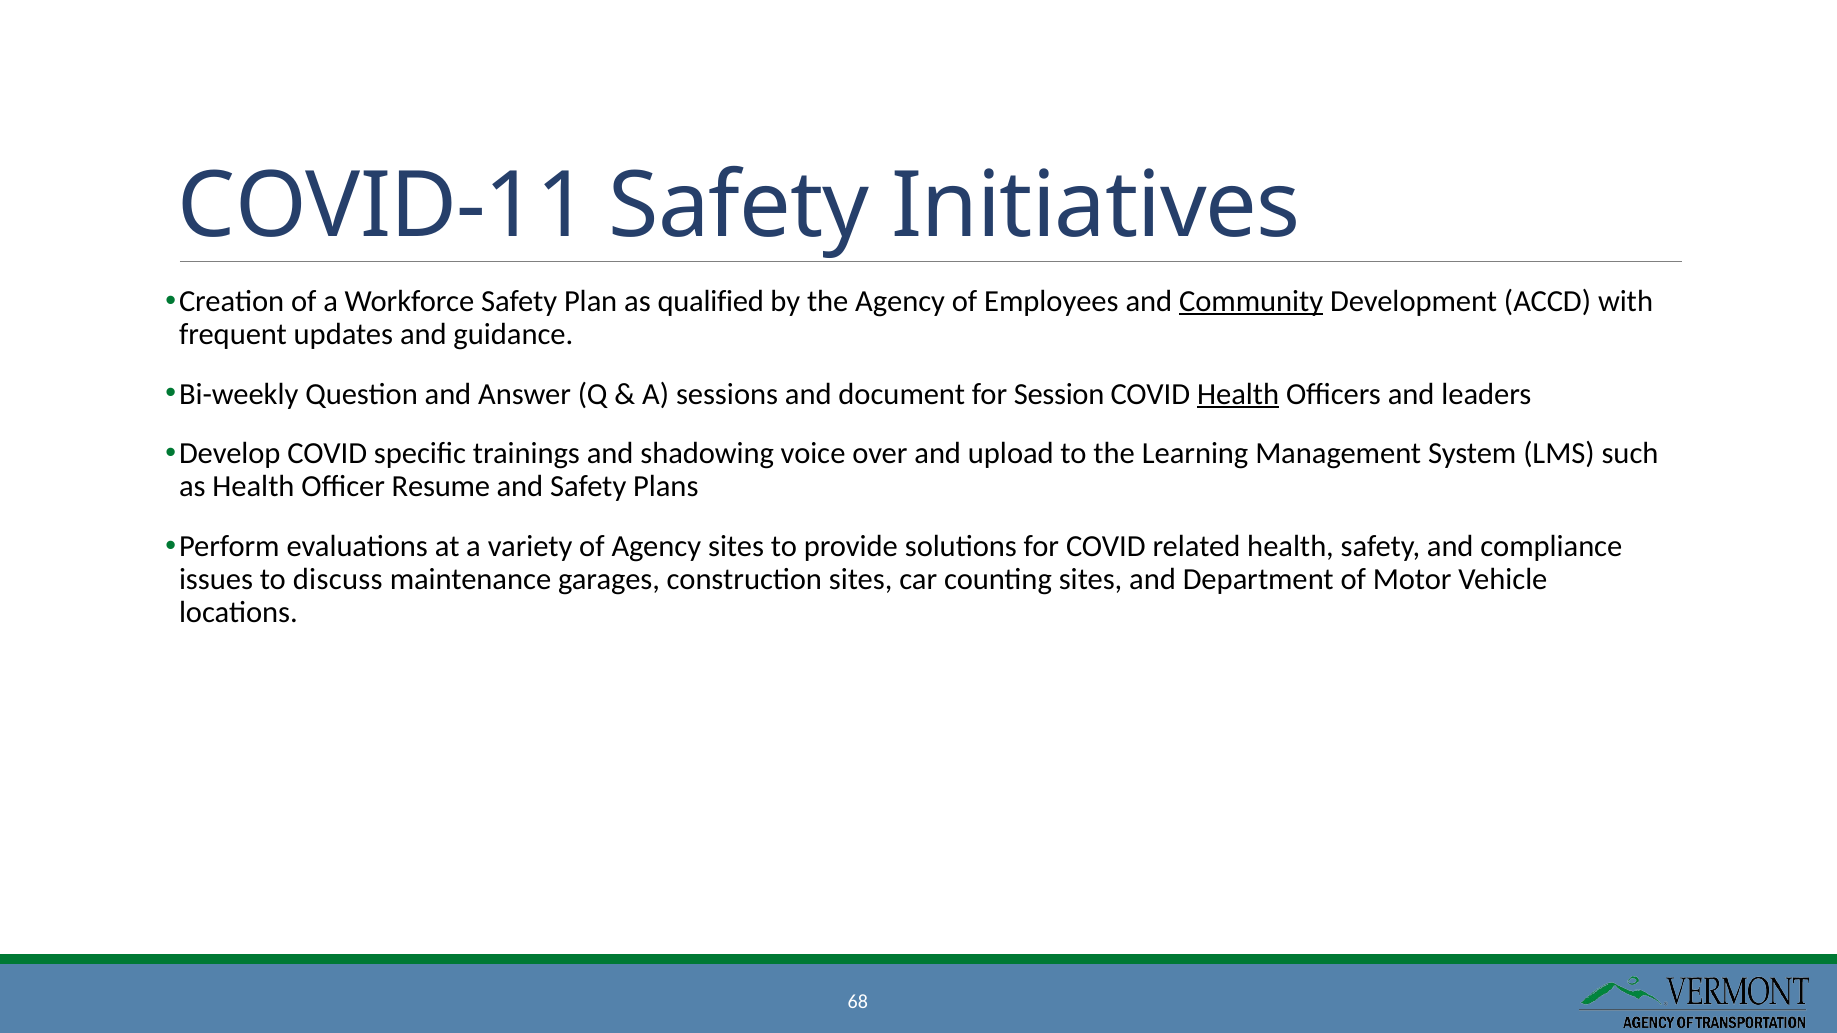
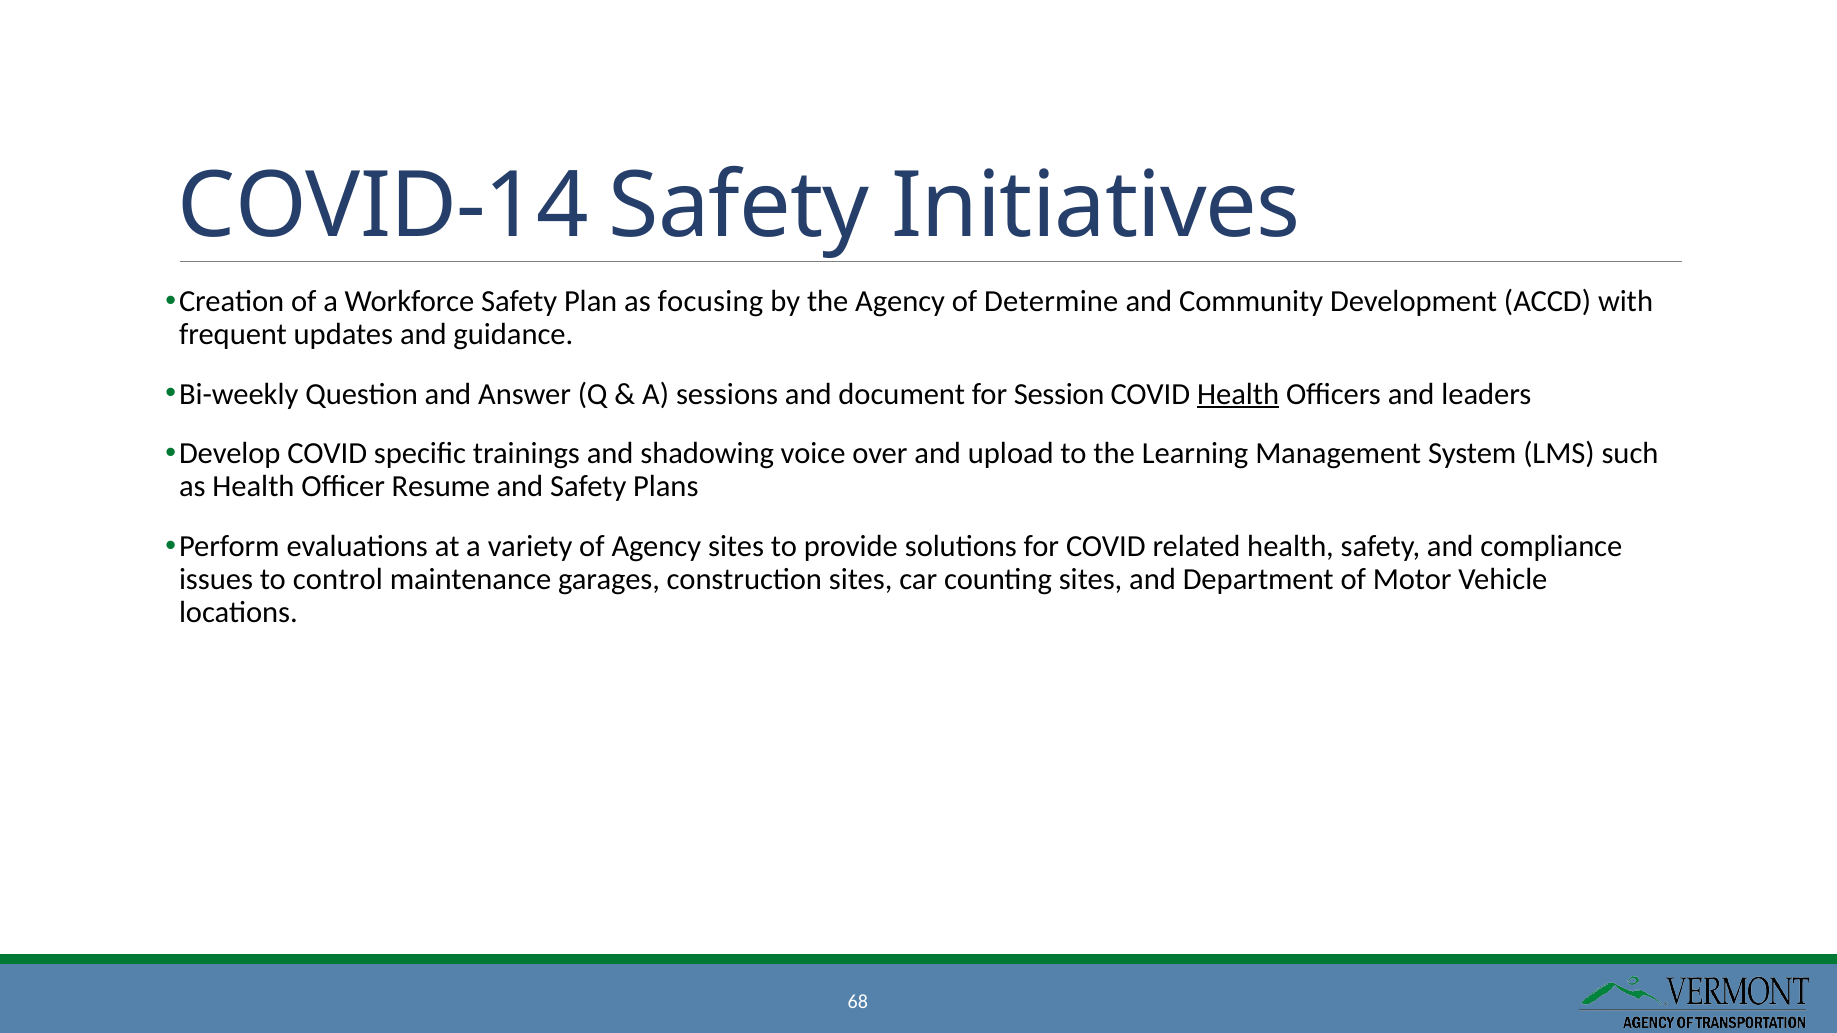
COVID-11: COVID-11 -> COVID-14 (384, 206)
qualified: qualified -> focusing (710, 301)
Employees: Employees -> Determine (1051, 301)
Community underline: present -> none (1251, 301)
discuss: discuss -> control (338, 580)
